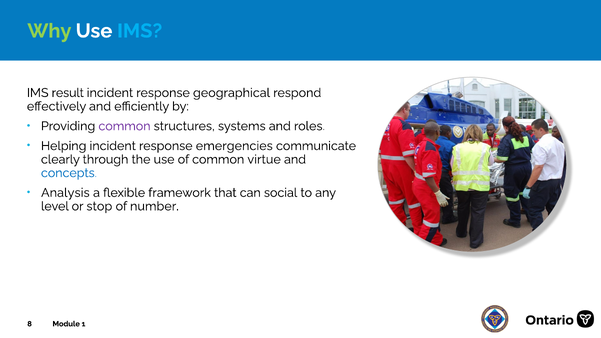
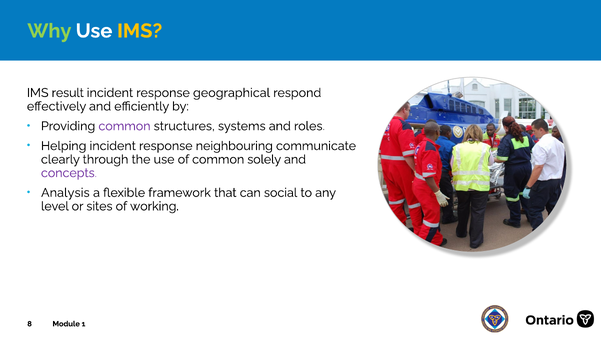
IMS colour: light blue -> yellow (140, 31)
emergencies: emergencies -> neighbouring (234, 146)
virtue: virtue -> solely (264, 159)
concepts colour: blue -> purple (69, 173)
stop: stop -> sites (99, 206)
number: number -> working (154, 206)
